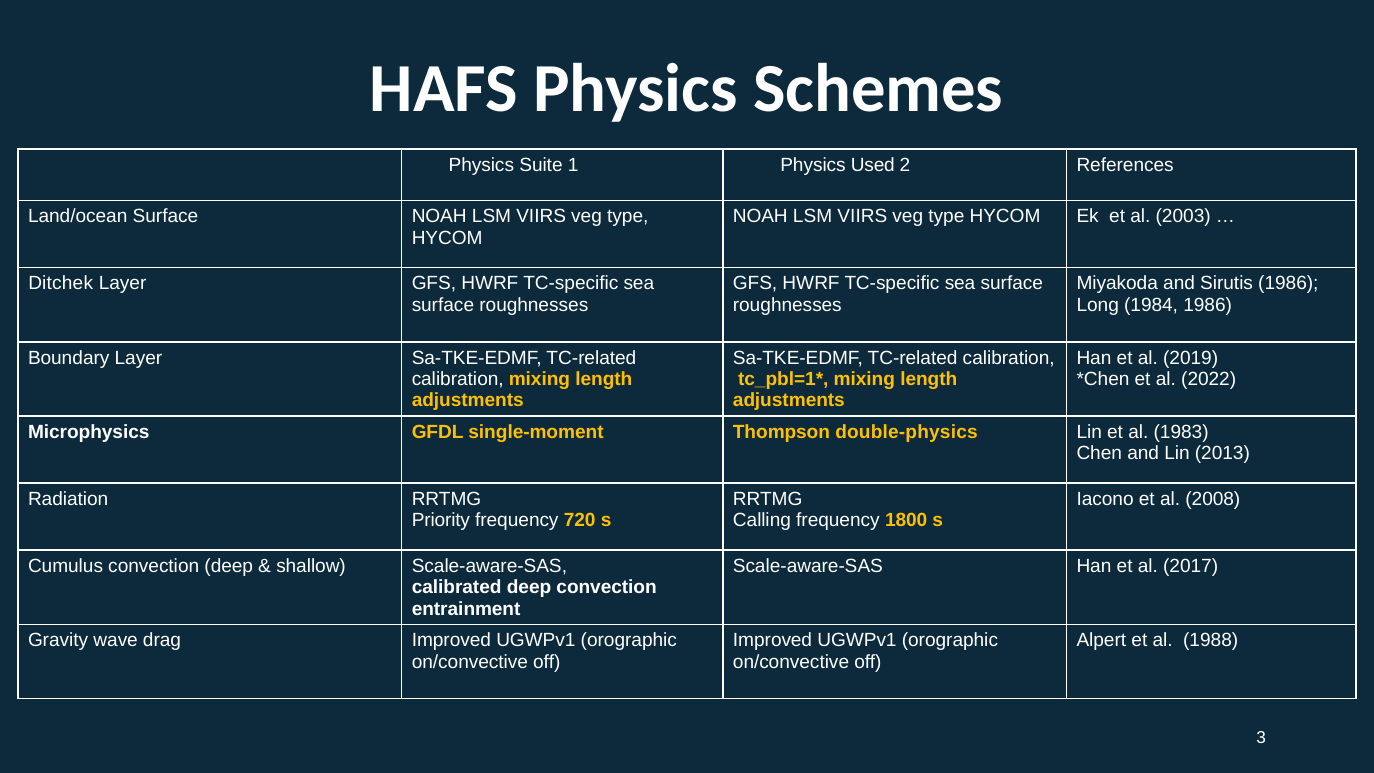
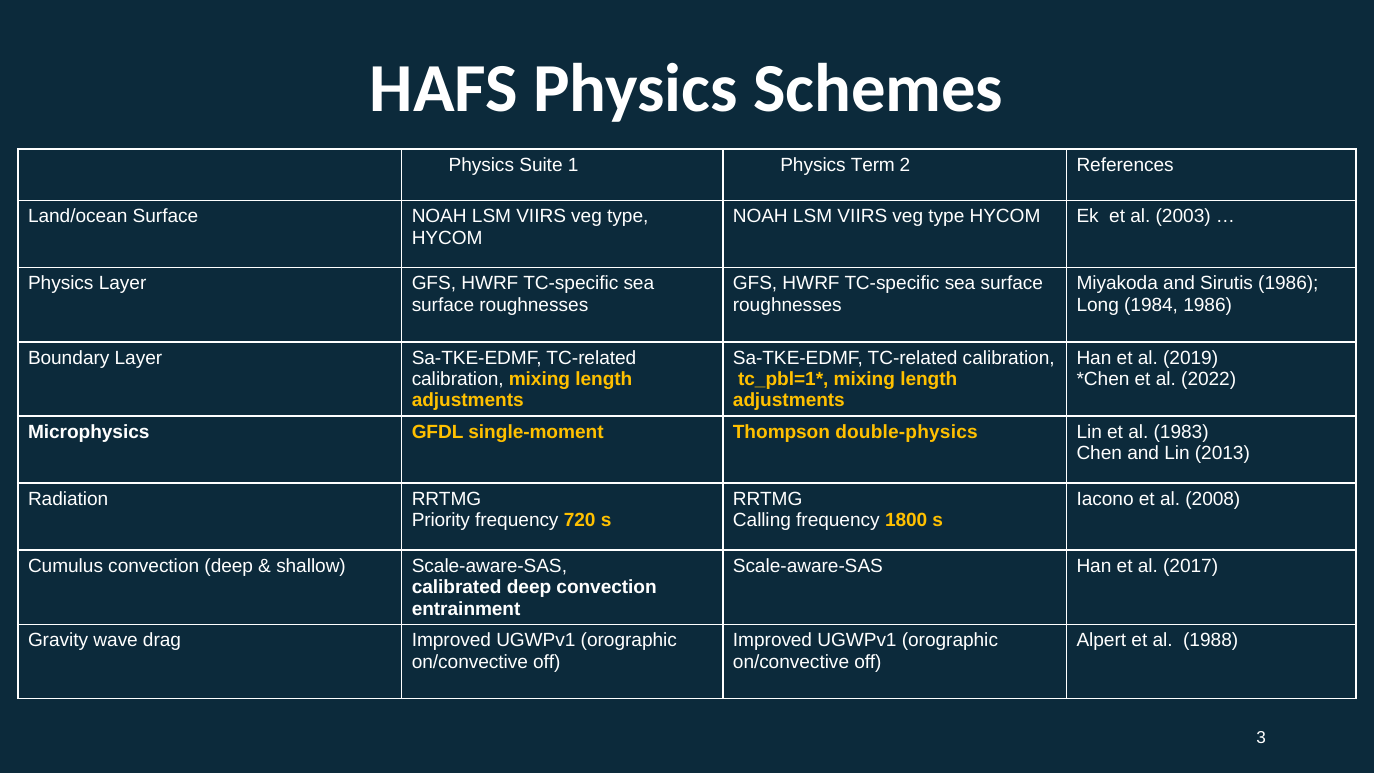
Used: Used -> Term (873, 165)
Ditchek: Ditchek -> Physics (61, 283)
